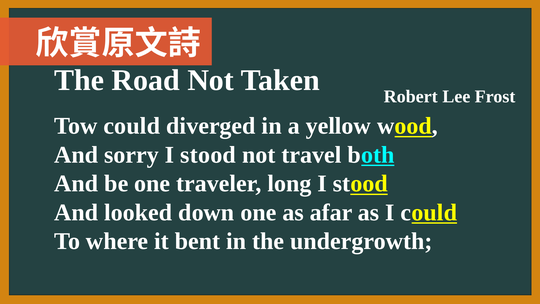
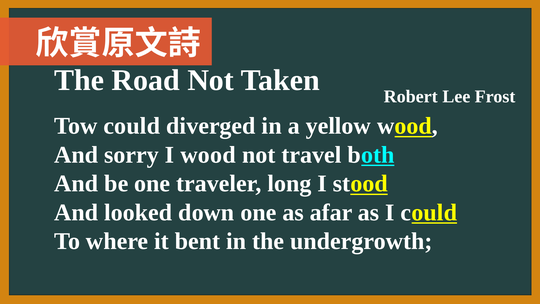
sorry I stood: stood -> wood (208, 155)
